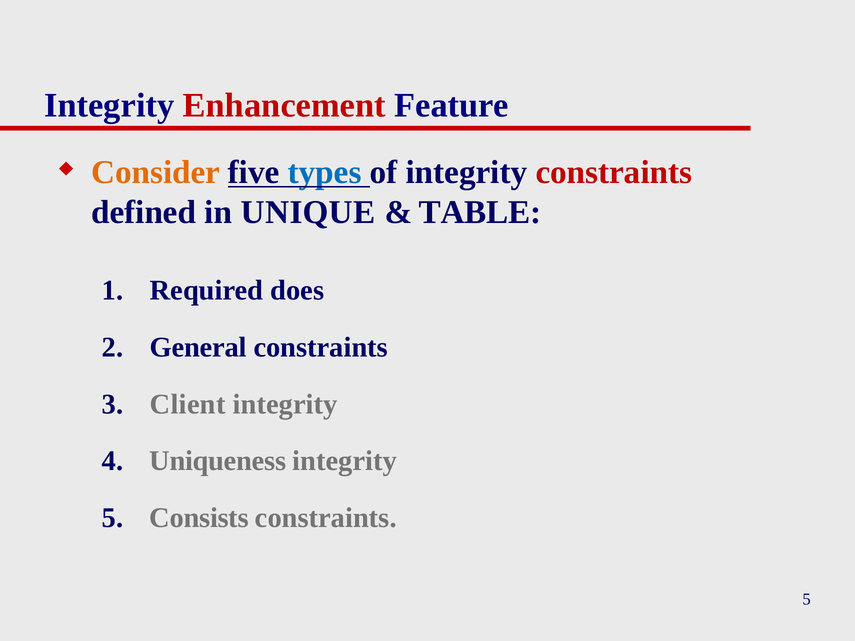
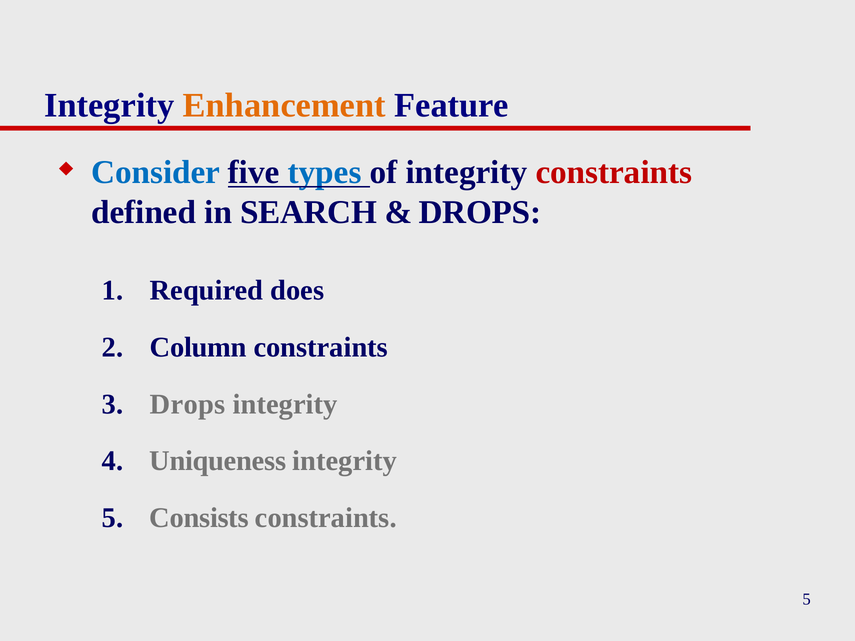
Enhancement colour: red -> orange (284, 106)
Consider colour: orange -> blue (156, 172)
UNIQUE: UNIQUE -> SEARCH (308, 212)
TABLE: TABLE -> DROPS (480, 212)
General: General -> Column (198, 347)
Client: Client -> Drops (188, 404)
